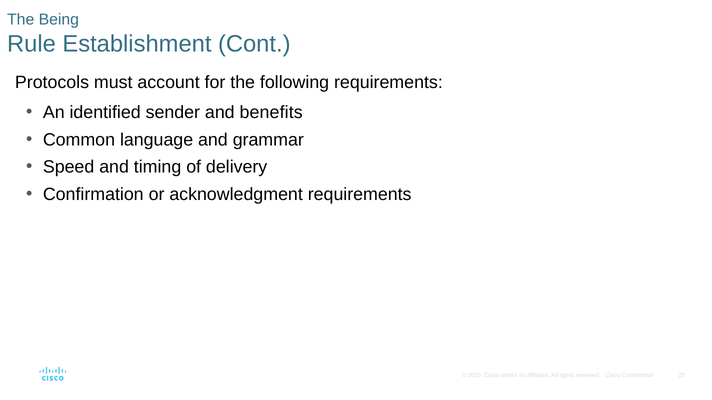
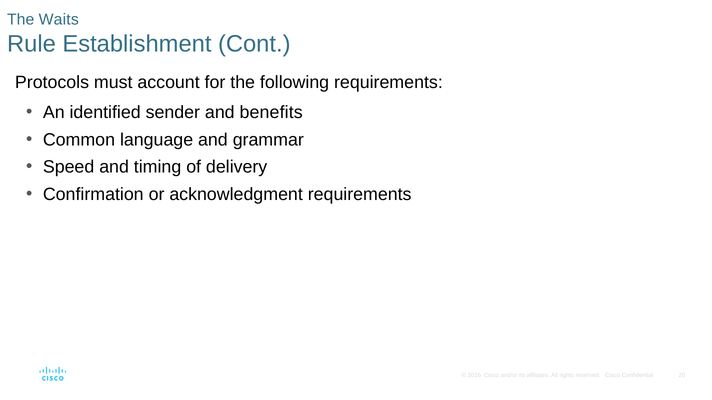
Being: Being -> Waits (59, 20)
